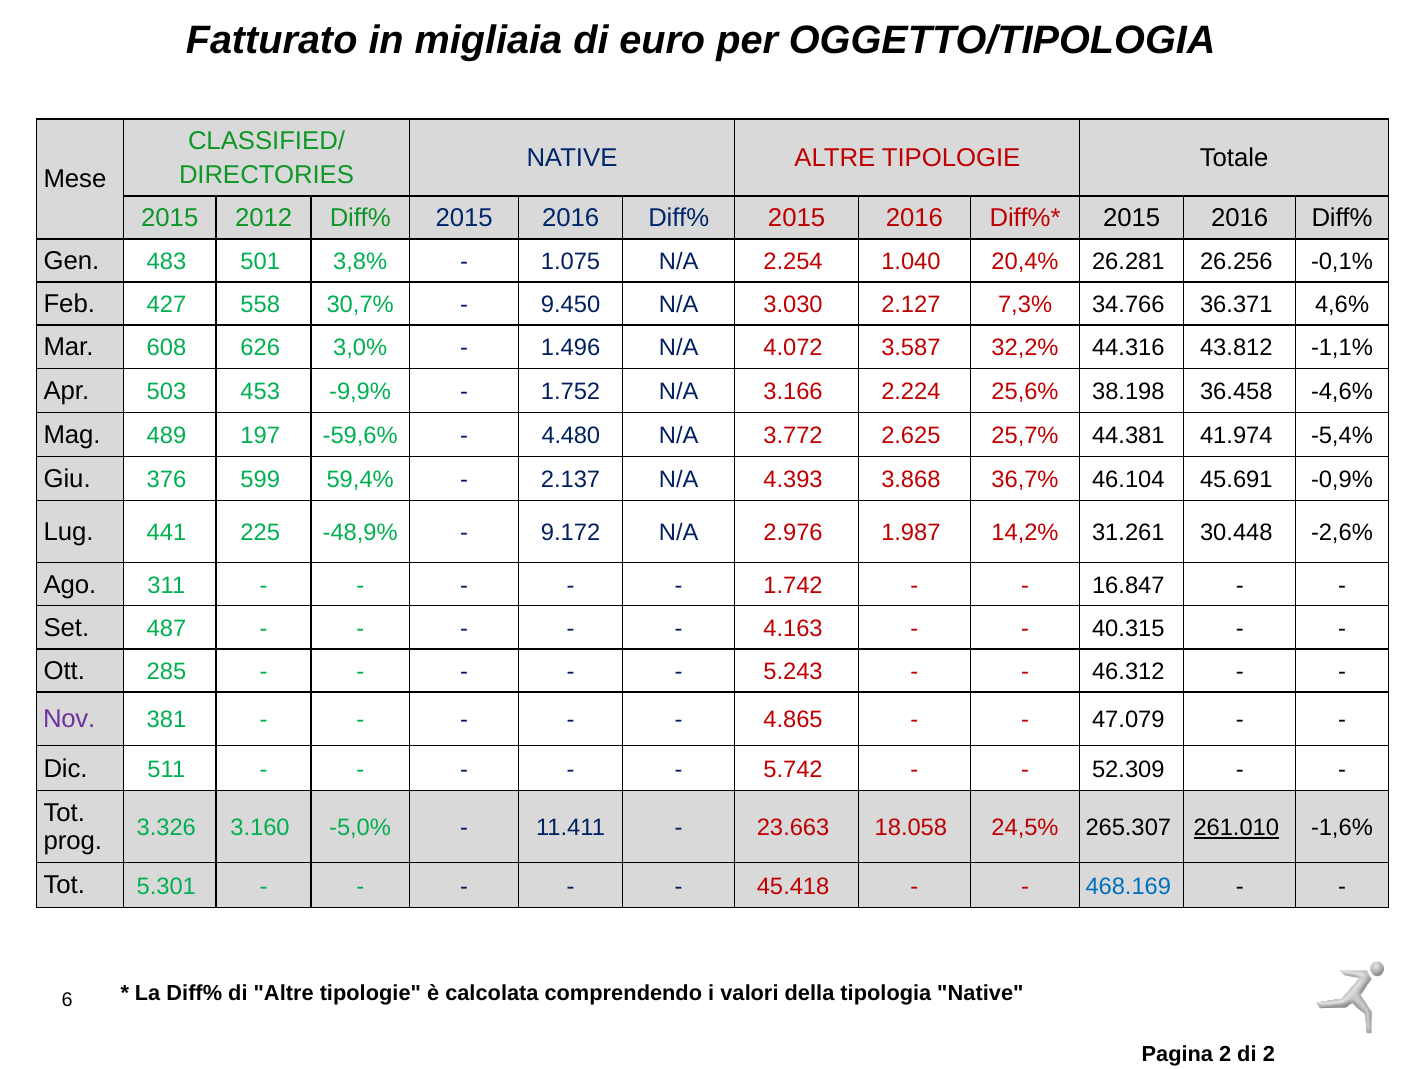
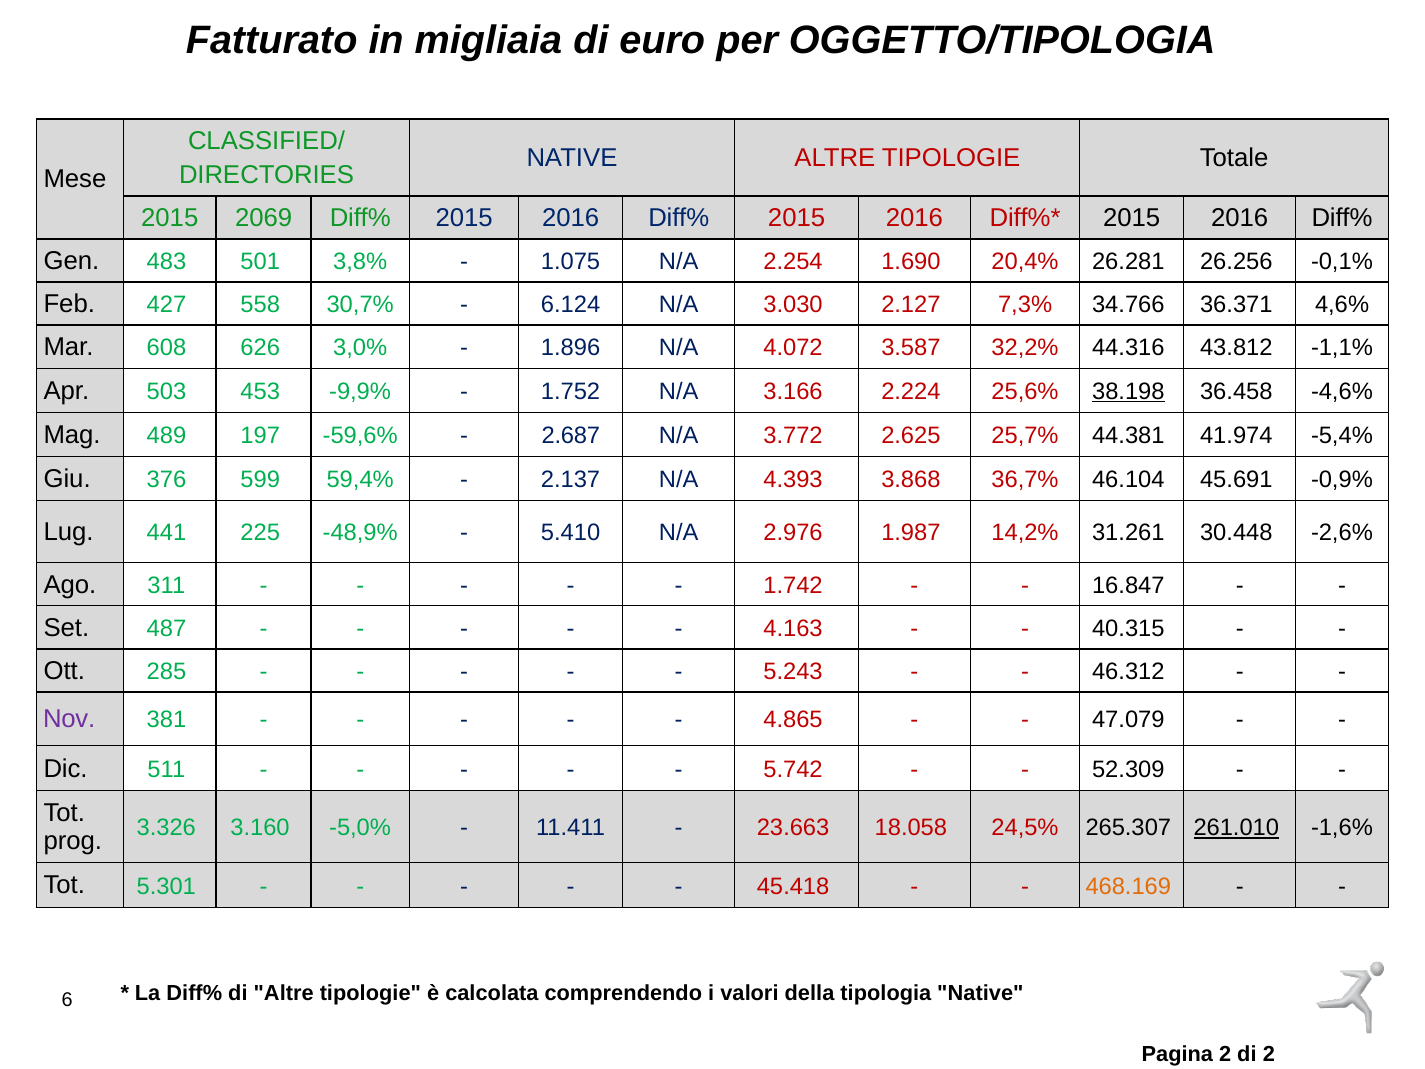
2012: 2012 -> 2069 (264, 218)
1.040: 1.040 -> 1.690 (911, 262)
9.450: 9.450 -> 6.124 (571, 305)
1.496: 1.496 -> 1.896 (571, 348)
38.198 underline: none -> present (1128, 391)
4.480: 4.480 -> 2.687 (571, 436)
9.172: 9.172 -> 5.410 (571, 533)
468.169 colour: blue -> orange (1128, 886)
